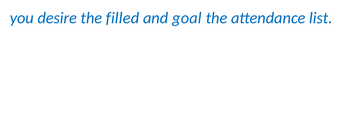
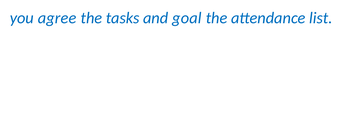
desire: desire -> agree (57, 18)
filled: filled -> tasks (123, 18)
